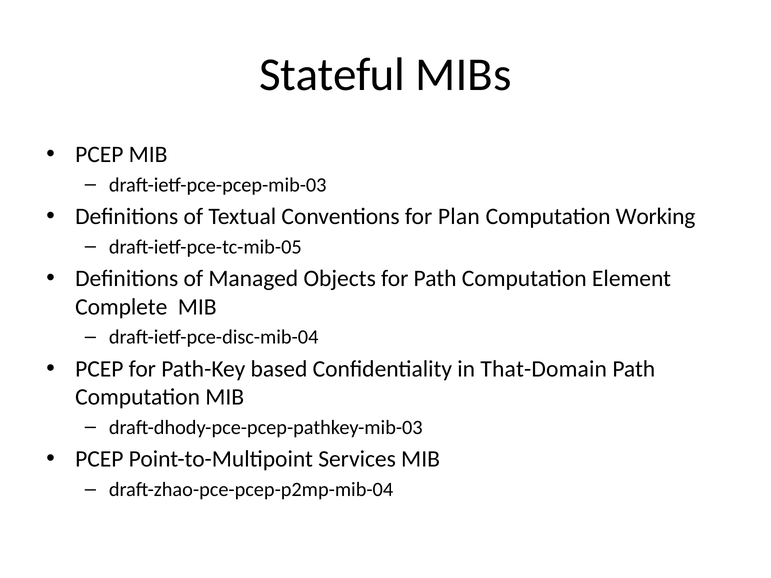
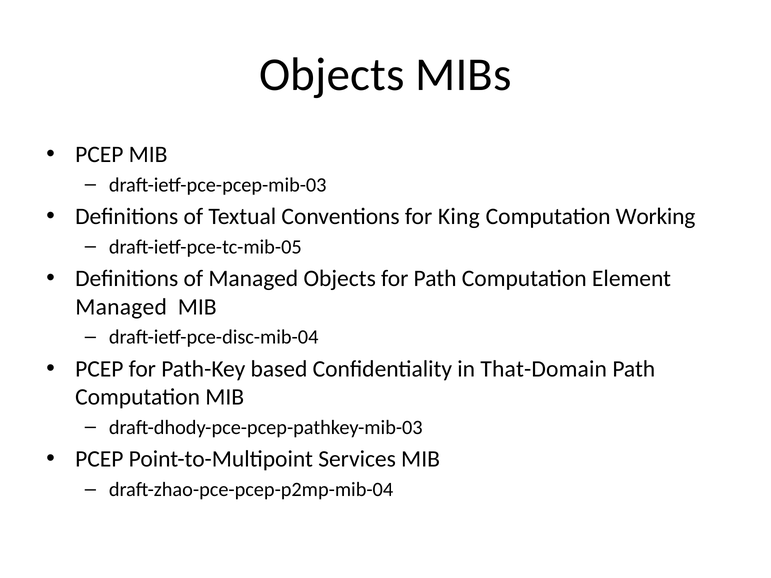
Stateful: Stateful -> Objects (332, 75)
Plan: Plan -> King (459, 217)
Complete: Complete -> Managed (121, 307)
